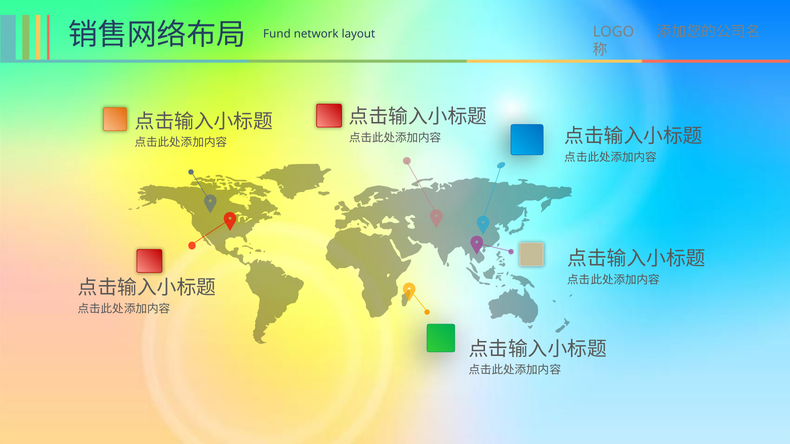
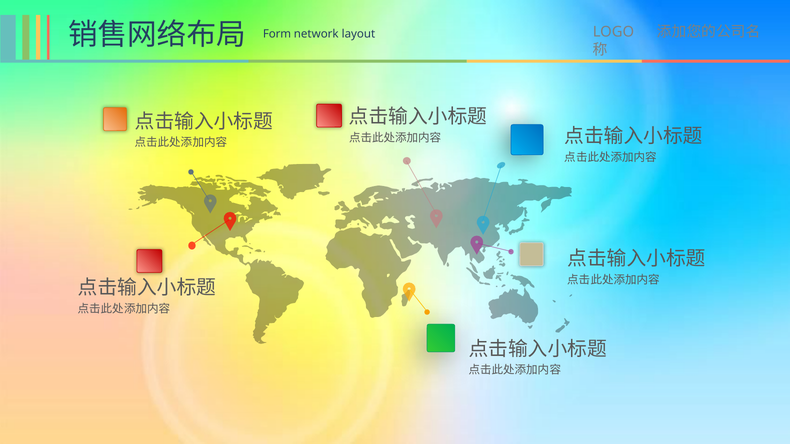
Fund: Fund -> Form (277, 34)
